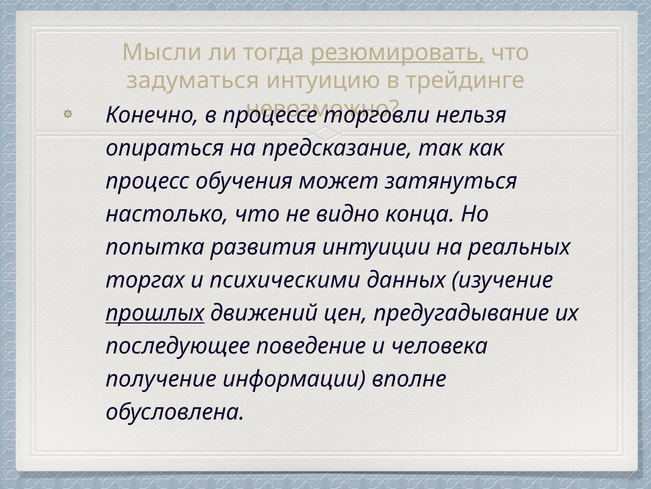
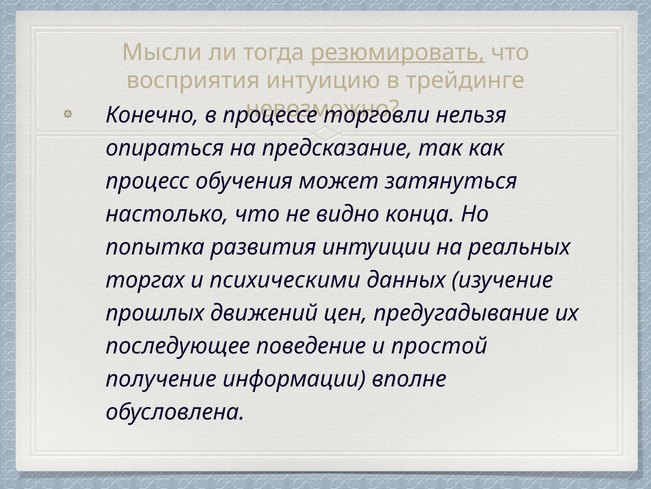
задуматься: задуматься -> восприятия (193, 80)
прошлых underline: present -> none (155, 313)
человека: человека -> простой (439, 346)
